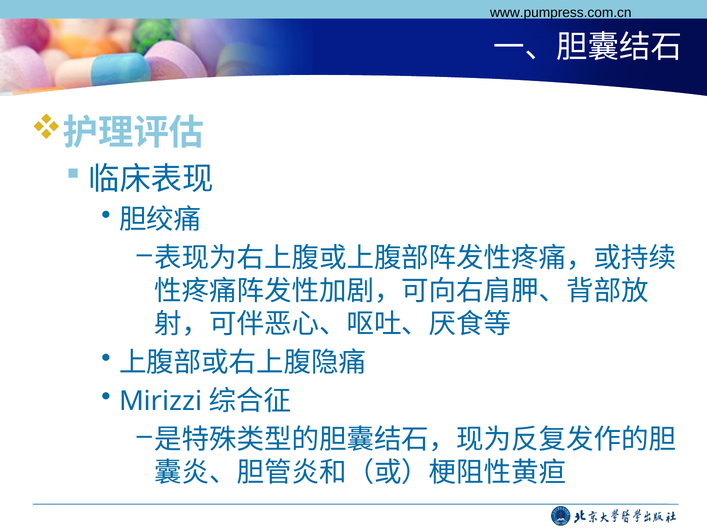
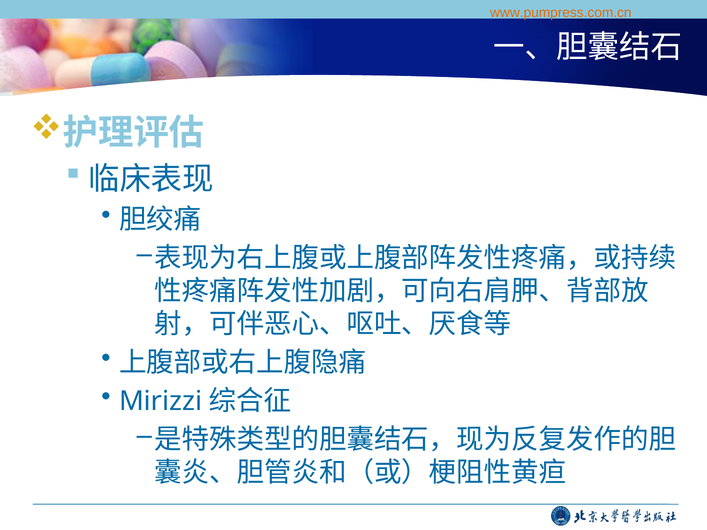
www.pumpress.com.cn colour: black -> orange (561, 13)
